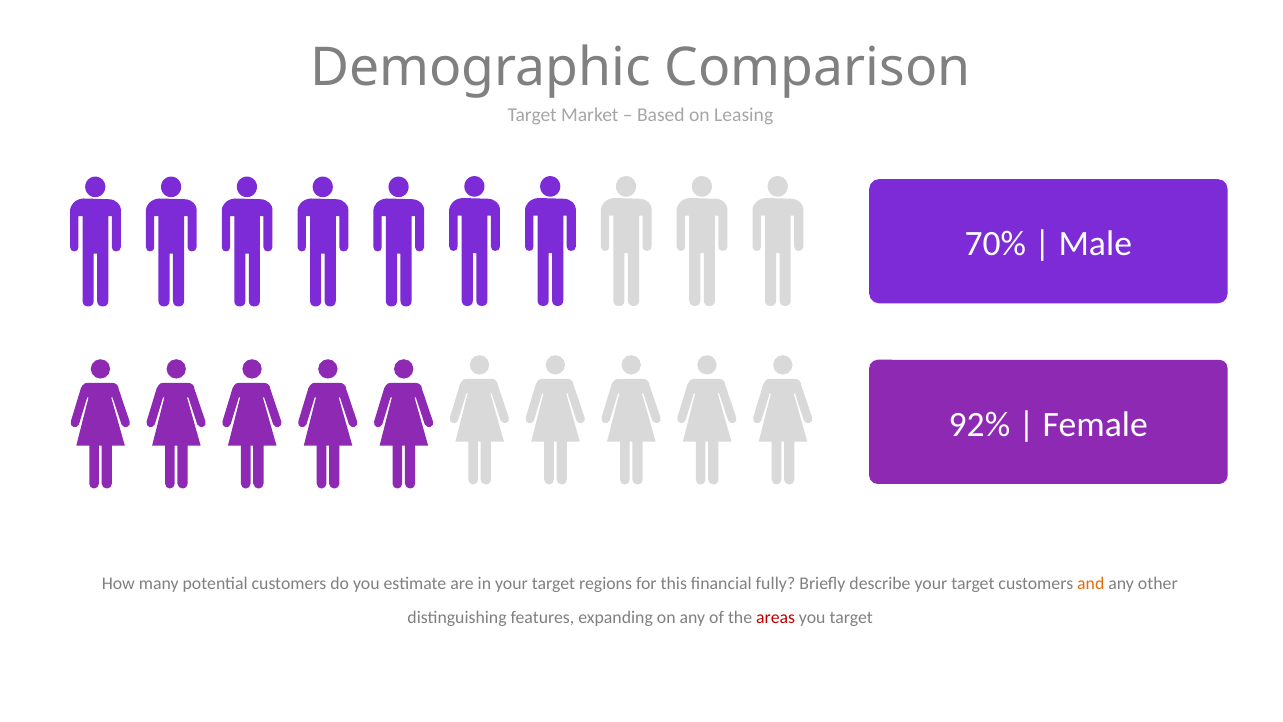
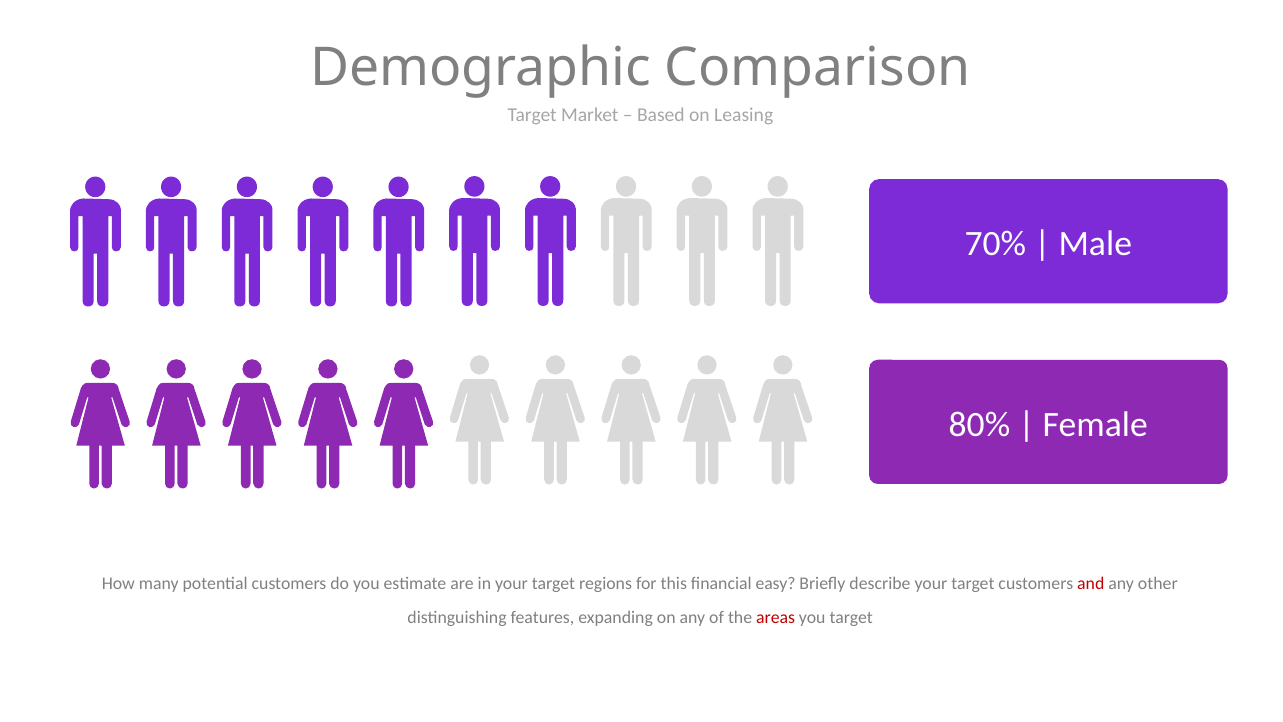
92%: 92% -> 80% (979, 424)
fully: fully -> easy (776, 583)
and colour: orange -> red (1091, 583)
